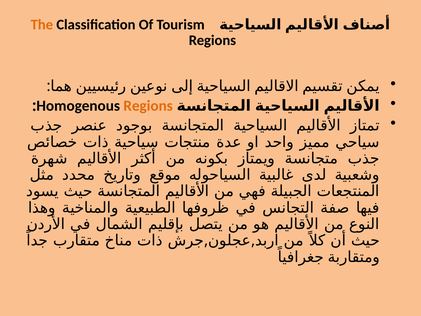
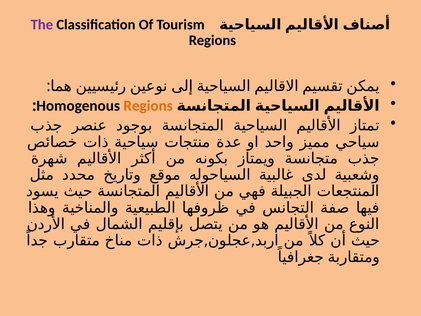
The colour: orange -> purple (42, 25)
